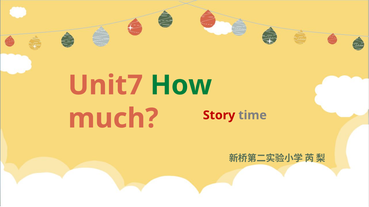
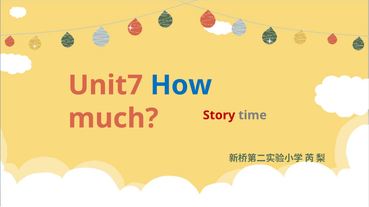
How colour: green -> blue (181, 85)
